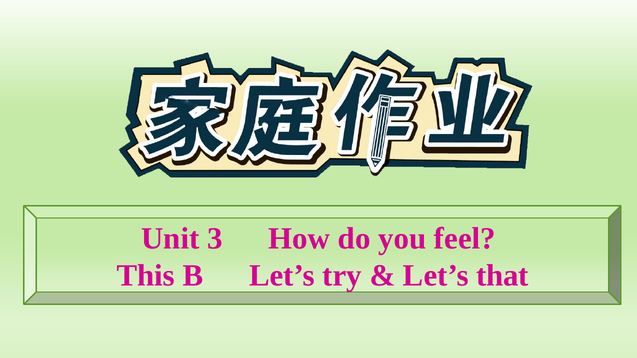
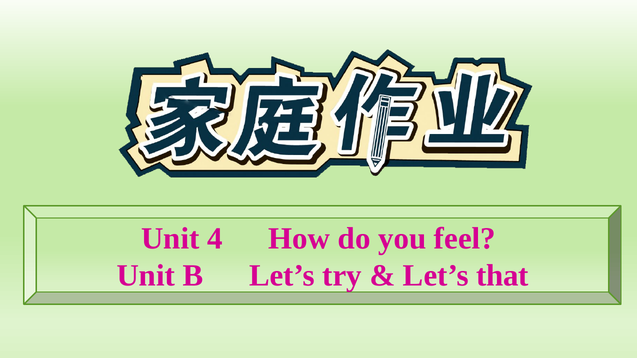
3: 3 -> 4 (215, 239)
This: This -> Unit (146, 276)
